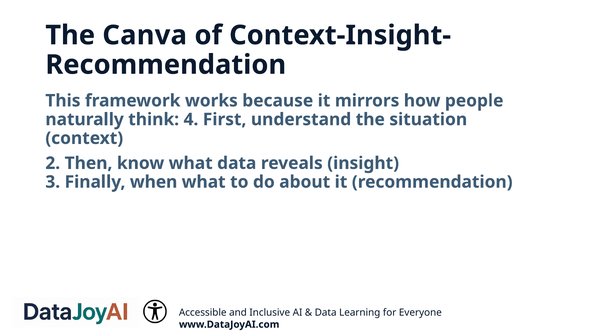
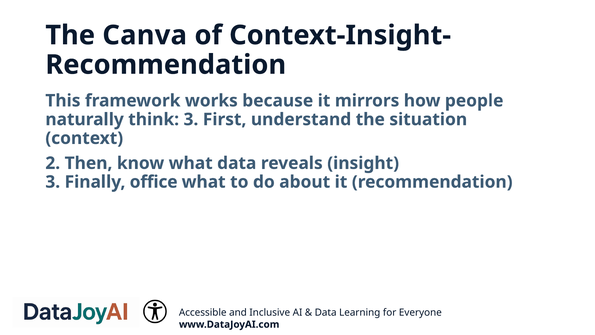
think 4: 4 -> 3 (191, 119)
when: when -> office (154, 182)
